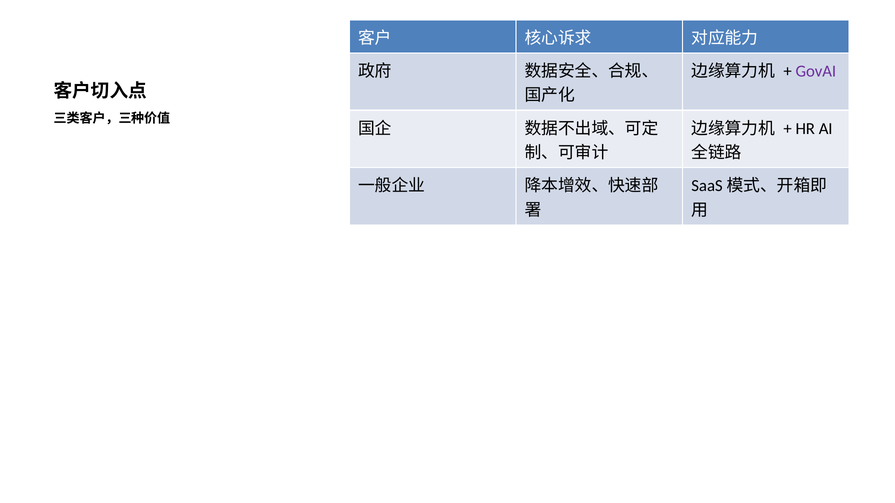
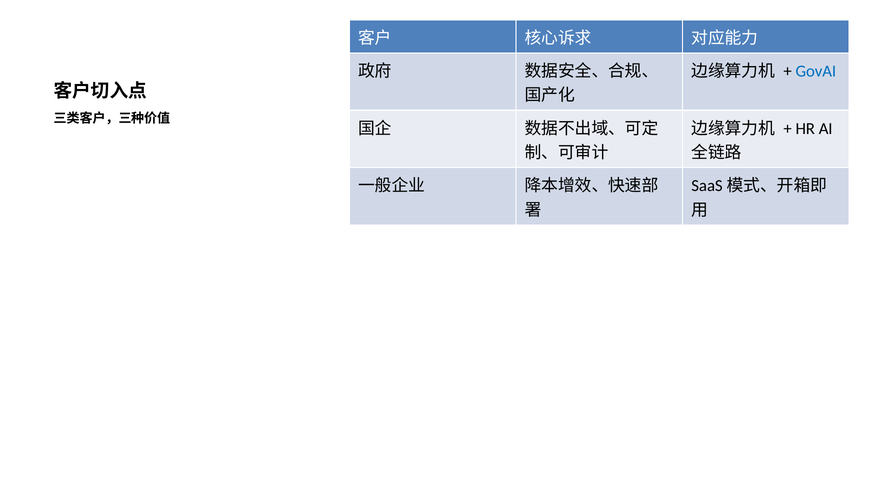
GovAI colour: purple -> blue (816, 71)
